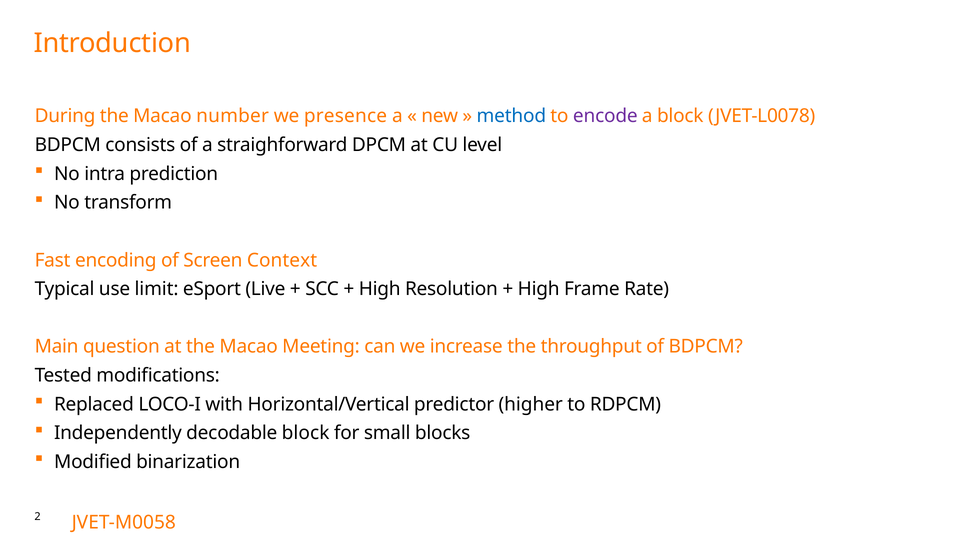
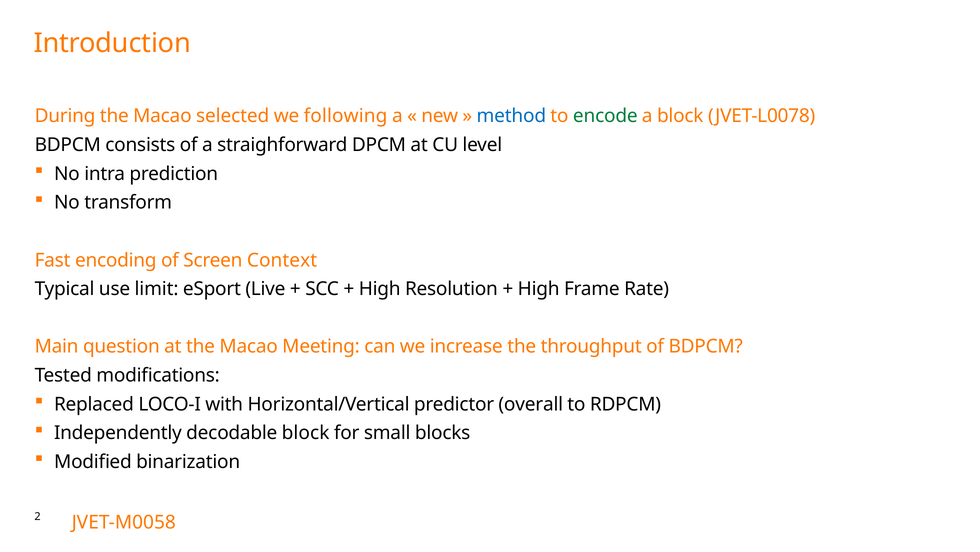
number: number -> selected (233, 116)
presence: presence -> following (346, 116)
encode colour: purple -> green (605, 116)
higher: higher -> overall (531, 404)
